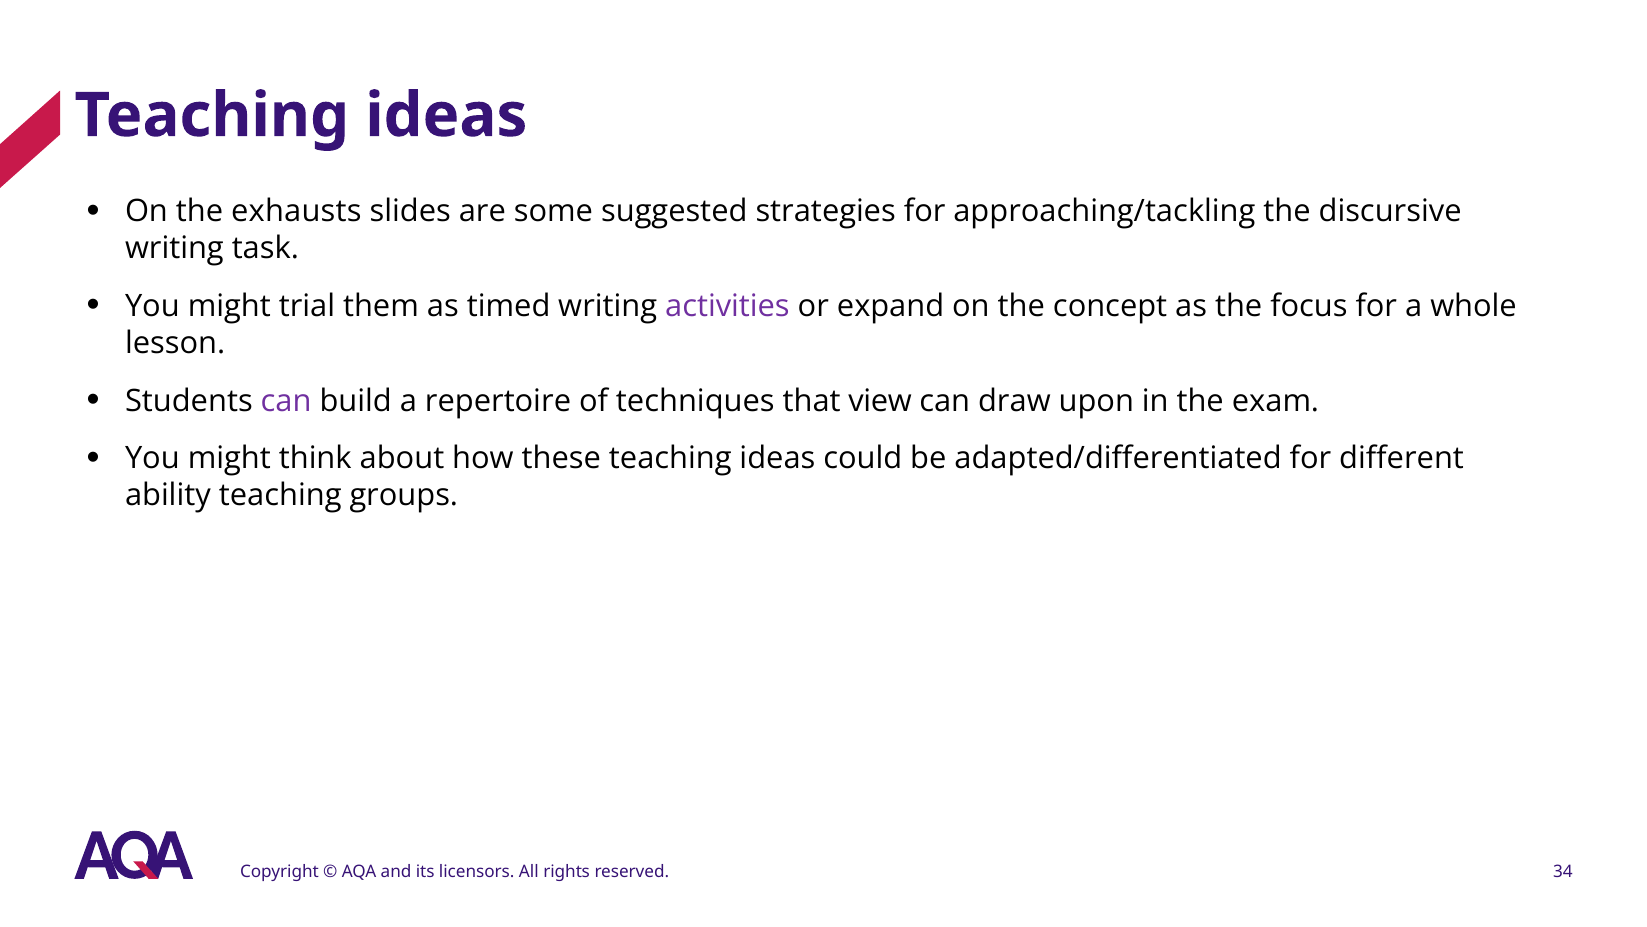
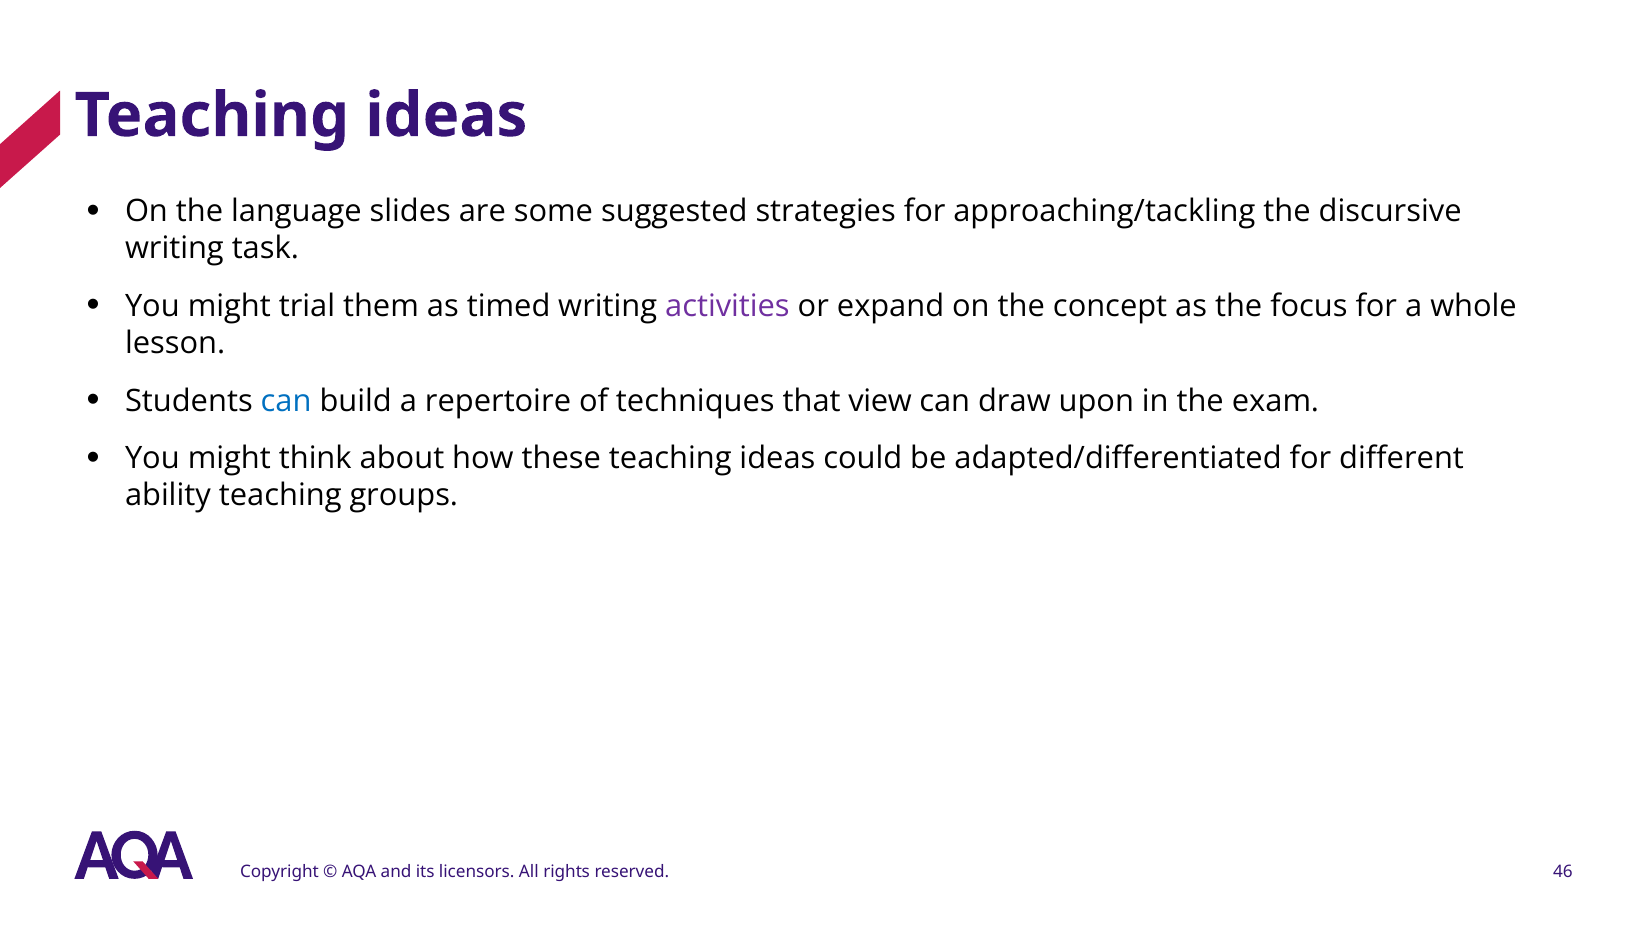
exhausts: exhausts -> language (296, 211)
can colour: purple -> blue (286, 401)
34: 34 -> 46 (1563, 871)
